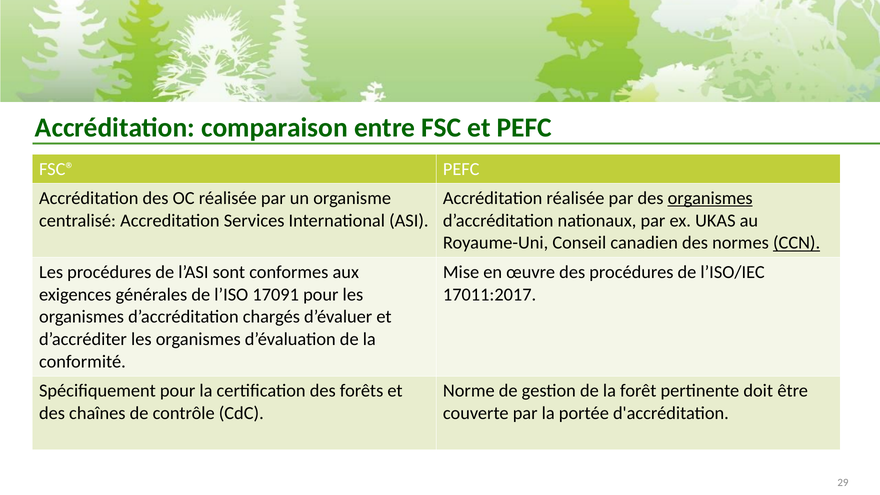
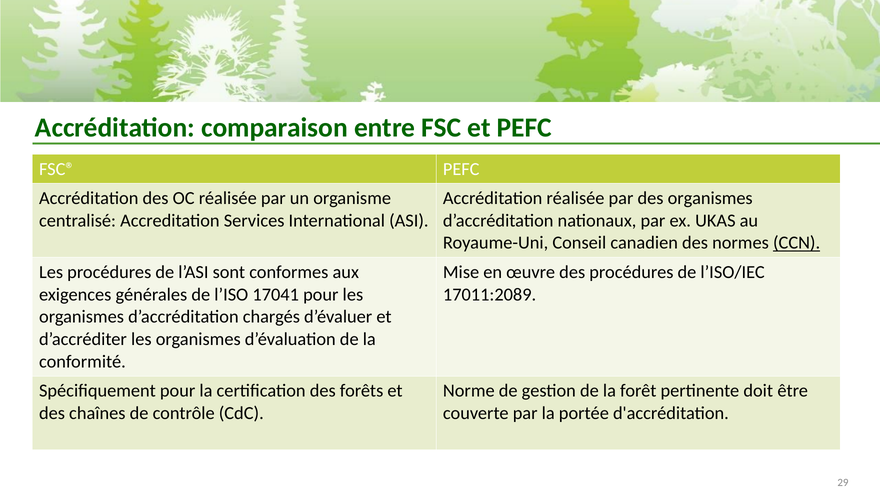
organismes underline: present -> none (710, 198)
17091: 17091 -> 17041 (276, 294)
17011:2017: 17011:2017 -> 17011:2089 (490, 294)
